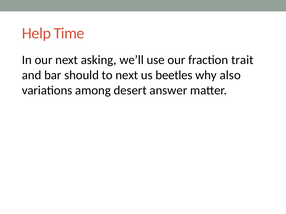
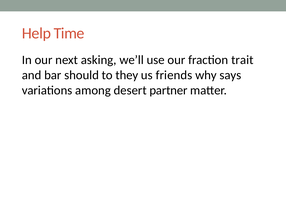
to next: next -> they (127, 75)
beetles: beetles -> friends (174, 75)
also: also -> says (230, 75)
answer: answer -> partner (168, 91)
